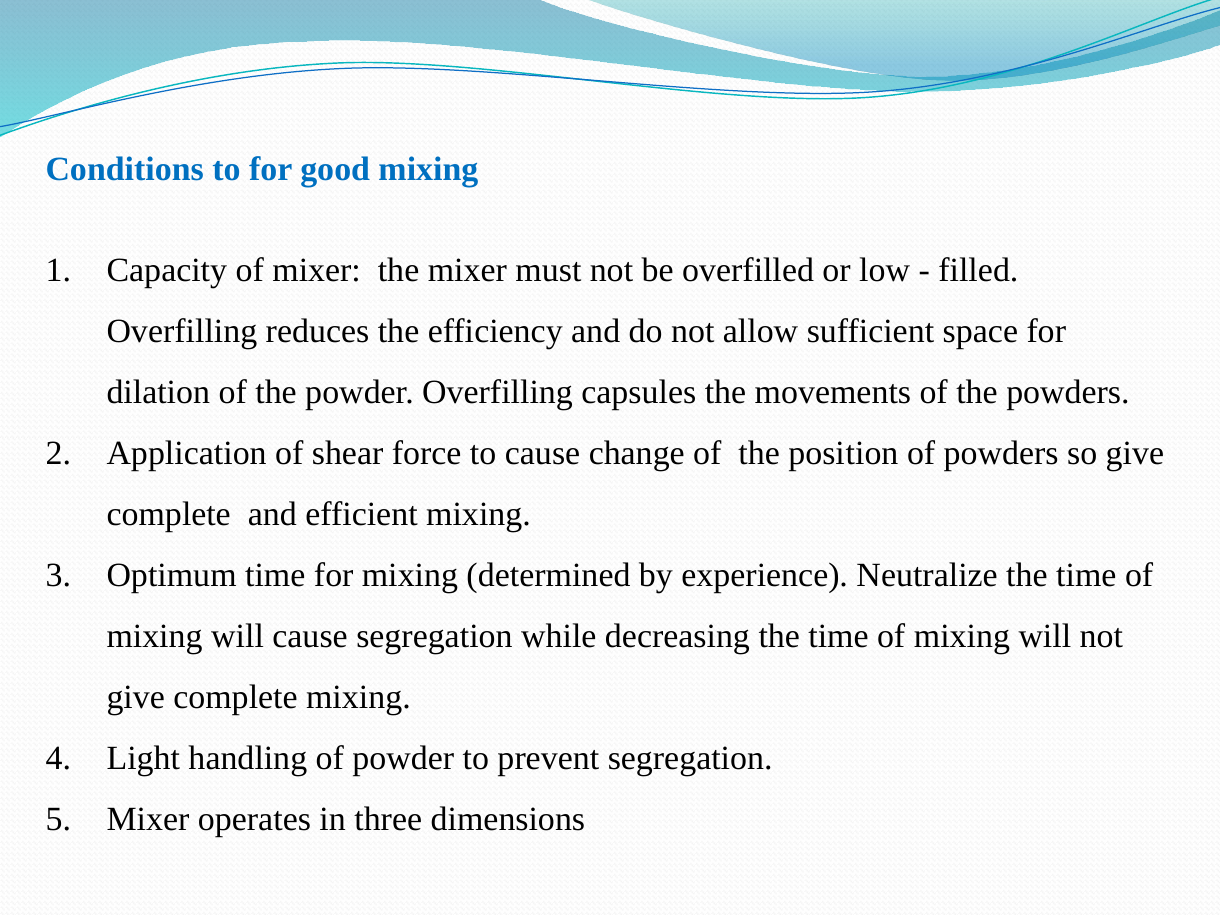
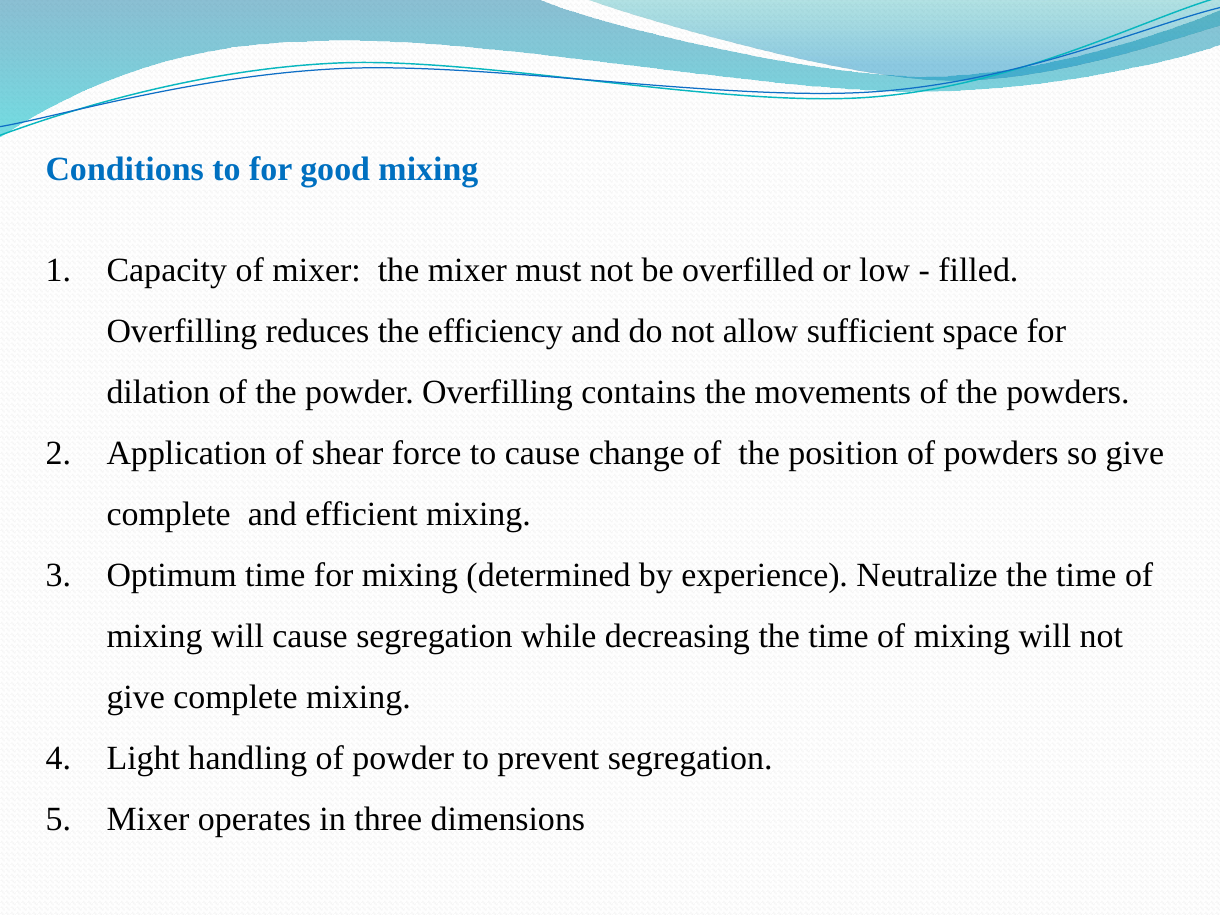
capsules: capsules -> contains (639, 393)
